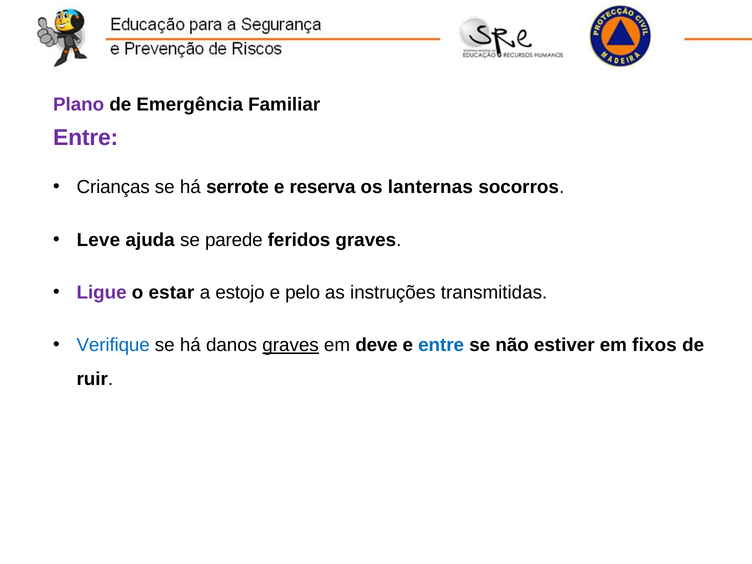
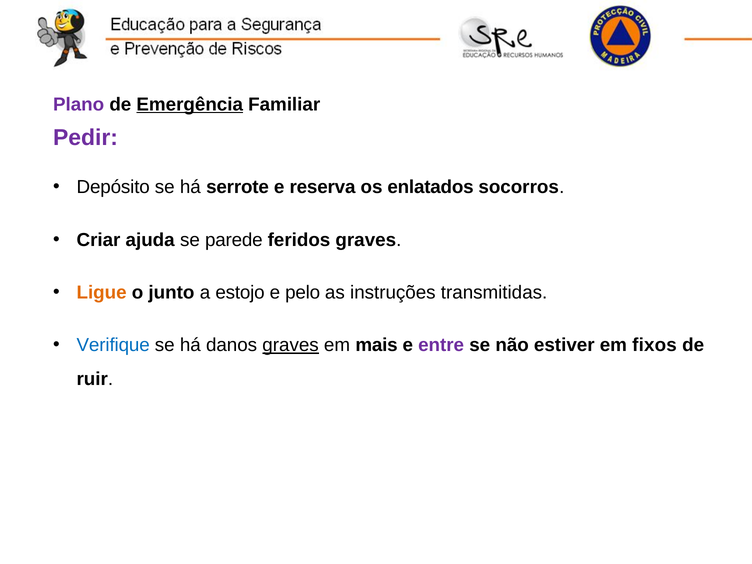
Emergência underline: none -> present (190, 105)
Entre: Entre -> Pedir (86, 137)
Crianças: Crianças -> Depósito (113, 187)
lanternas: lanternas -> enlatados (431, 187)
Leve: Leve -> Criar (98, 240)
Ligue colour: purple -> orange (102, 293)
estar: estar -> junto (171, 293)
deve: deve -> mais (377, 345)
entre colour: blue -> purple (441, 345)
